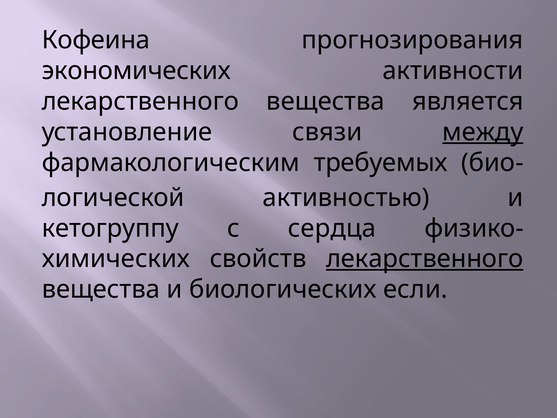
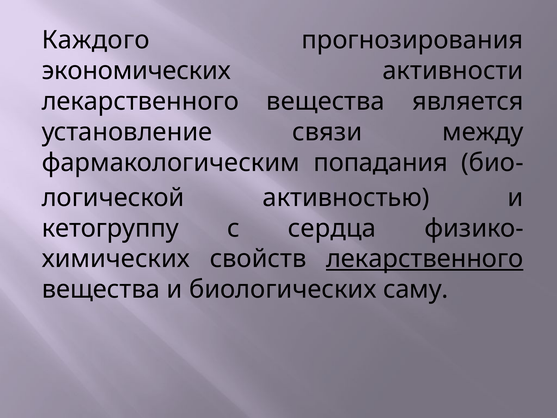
Кофеина: Кофеина -> Каждого (96, 40)
между underline: present -> none (483, 132)
требуемых: требуемых -> попадания (381, 163)
если: если -> саму (416, 289)
